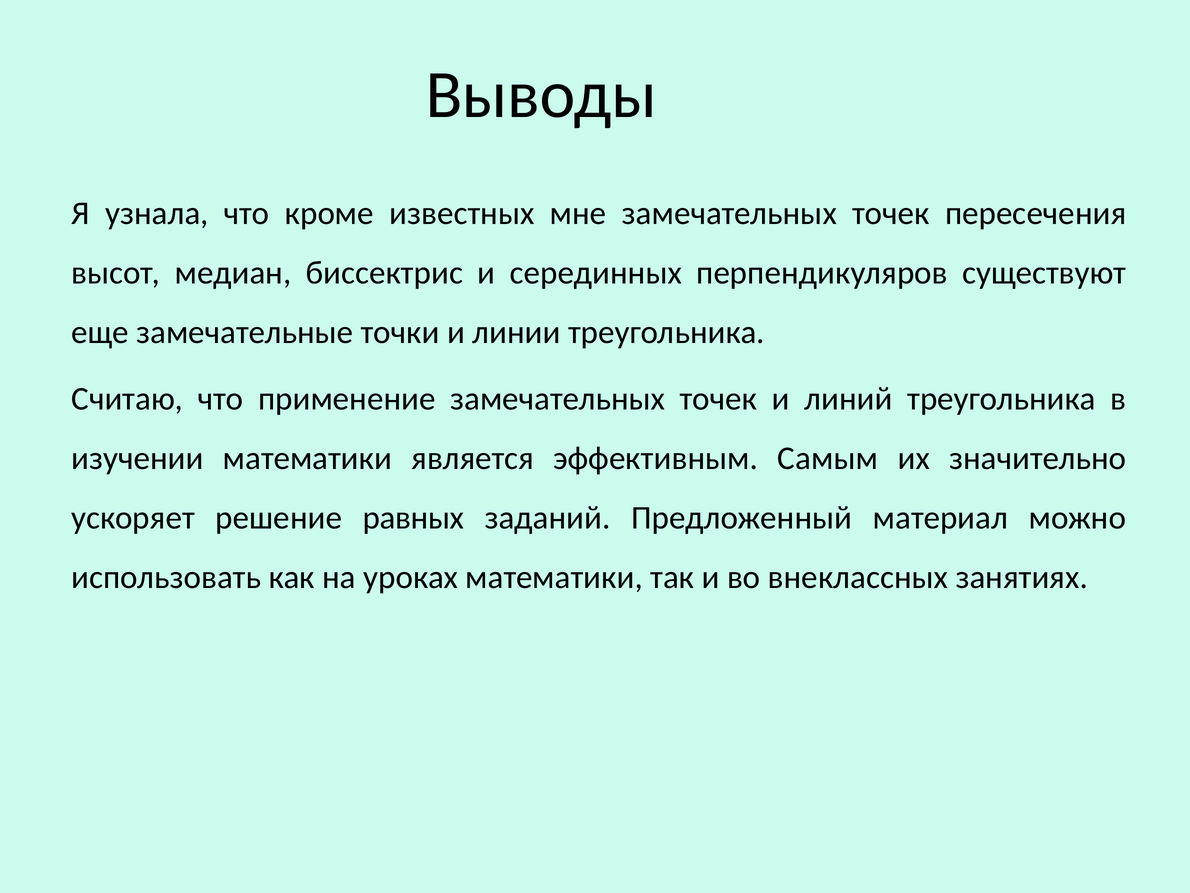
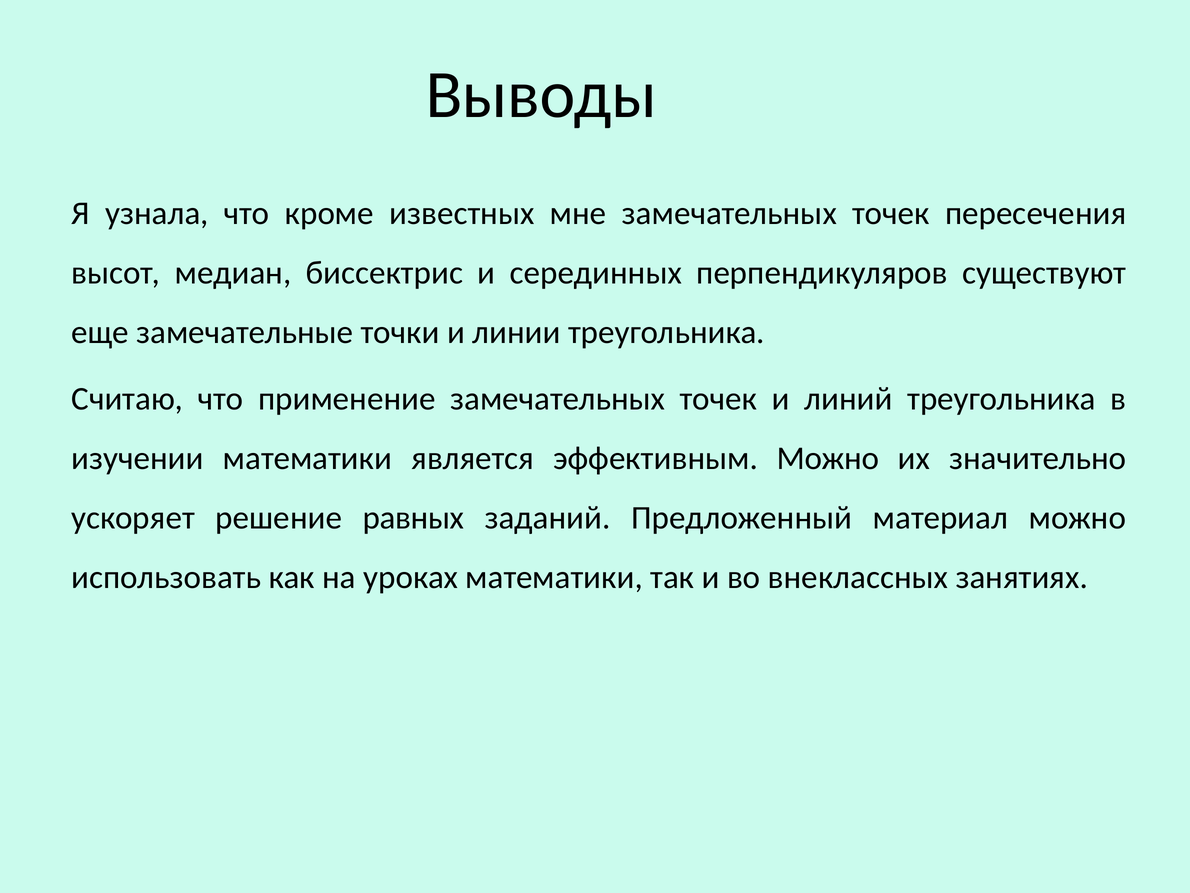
эффективным Самым: Самым -> Можно (828, 458)
